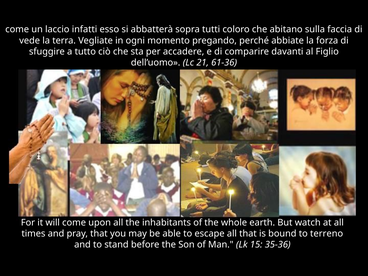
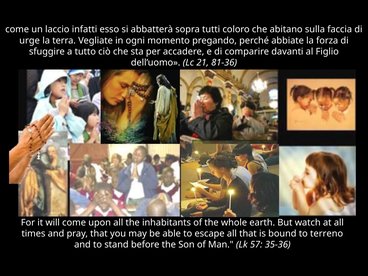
vede: vede -> urge (30, 40)
61-36: 61-36 -> 81-36 (224, 63)
15: 15 -> 57 (256, 245)
